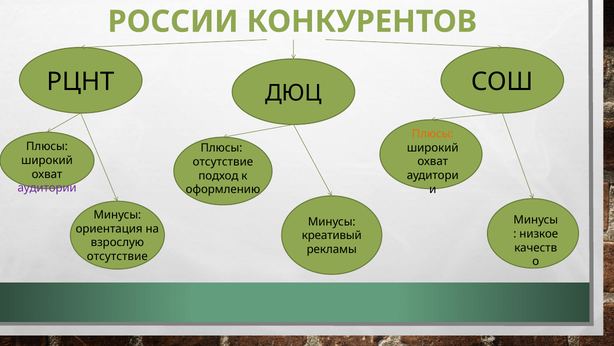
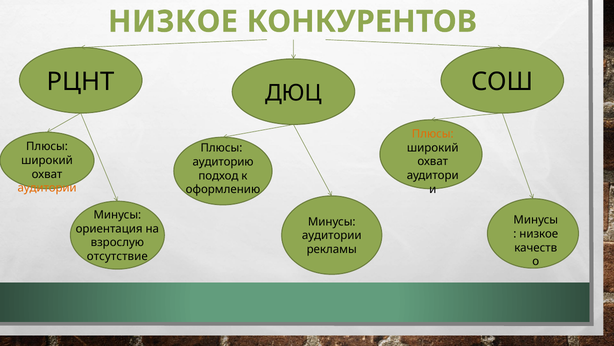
РОССИИ: РОССИИ -> НИЗКОЕ (173, 22)
отсутствие: отсутствие -> аудиторию (223, 162)
аудитории colour: purple -> orange (47, 188)
креативый: креативый -> аудитории (332, 235)
